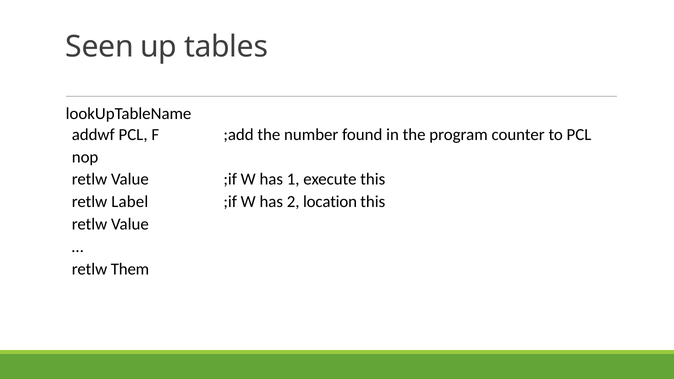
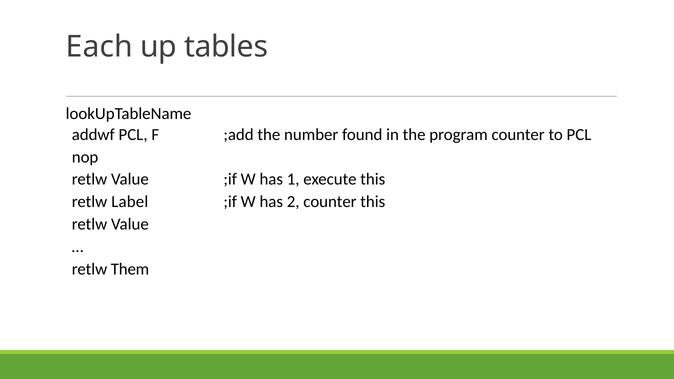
Seen: Seen -> Each (99, 47)
2 location: location -> counter (330, 202)
